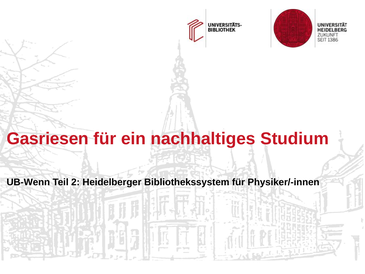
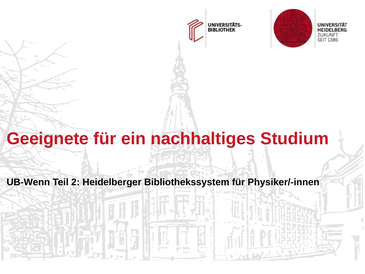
Gasriesen: Gasriesen -> Geeignete (48, 138)
